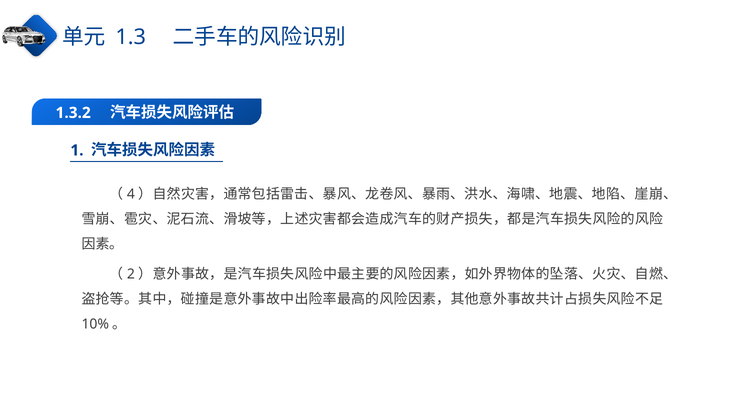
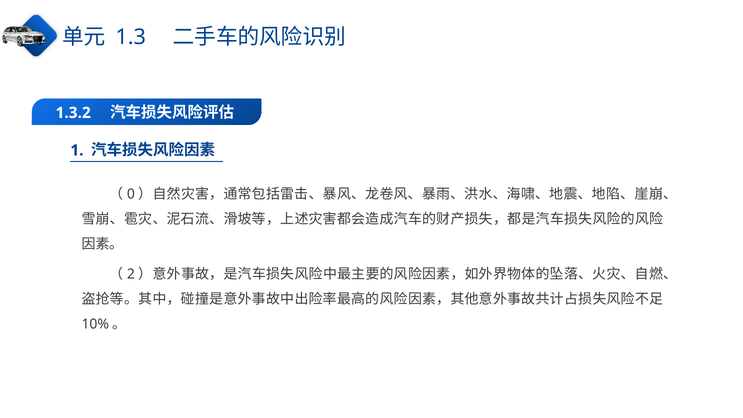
4: 4 -> 0 (131, 194)
